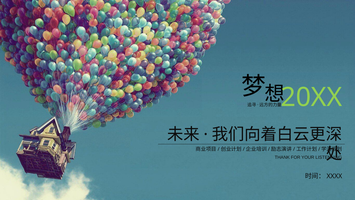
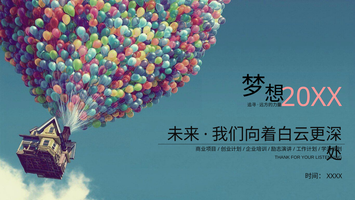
20XX colour: light green -> pink (311, 97)
